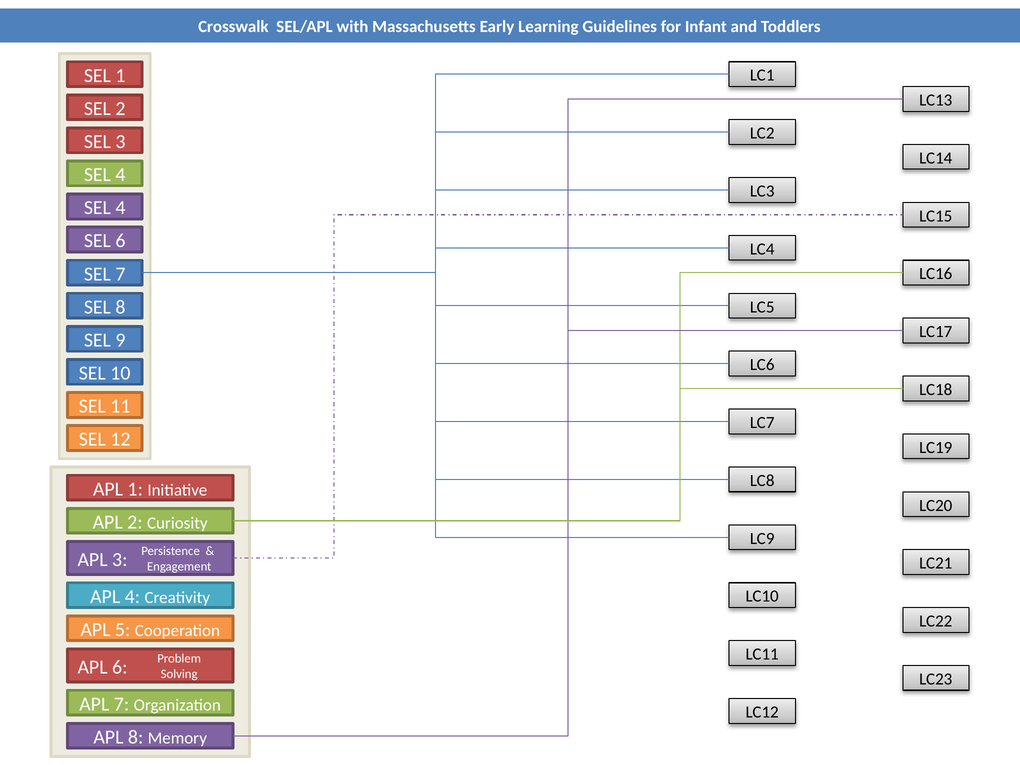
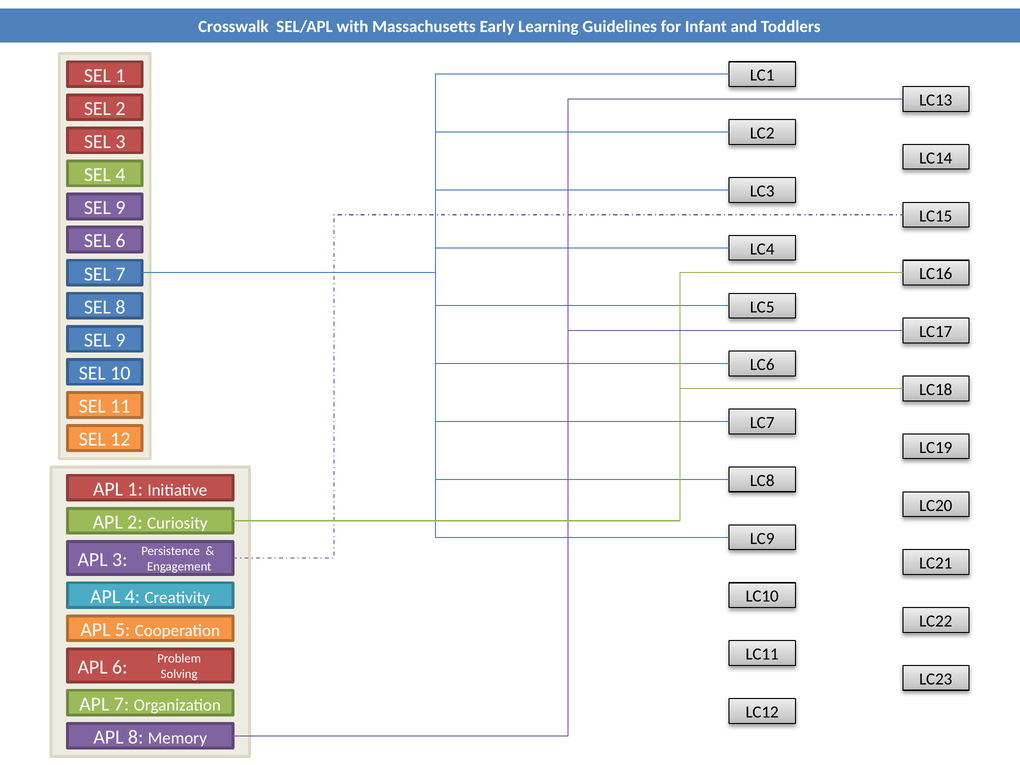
4: 4 -> 9 (120, 208)
